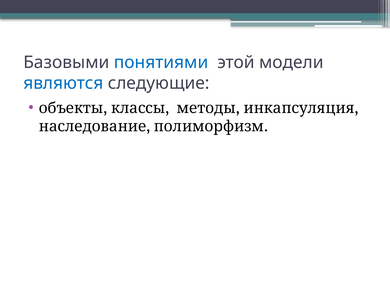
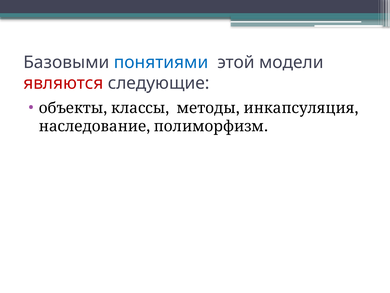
являются colour: blue -> red (63, 83)
